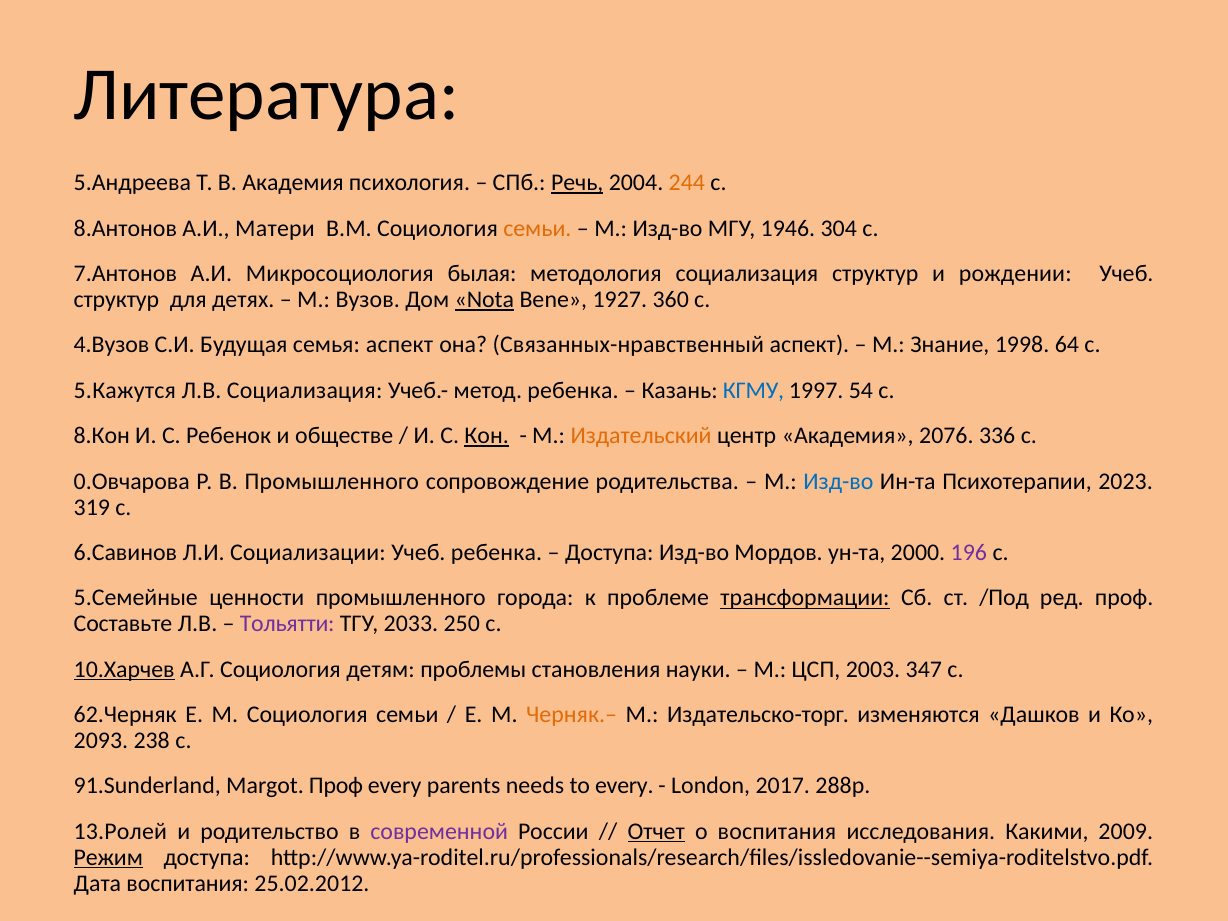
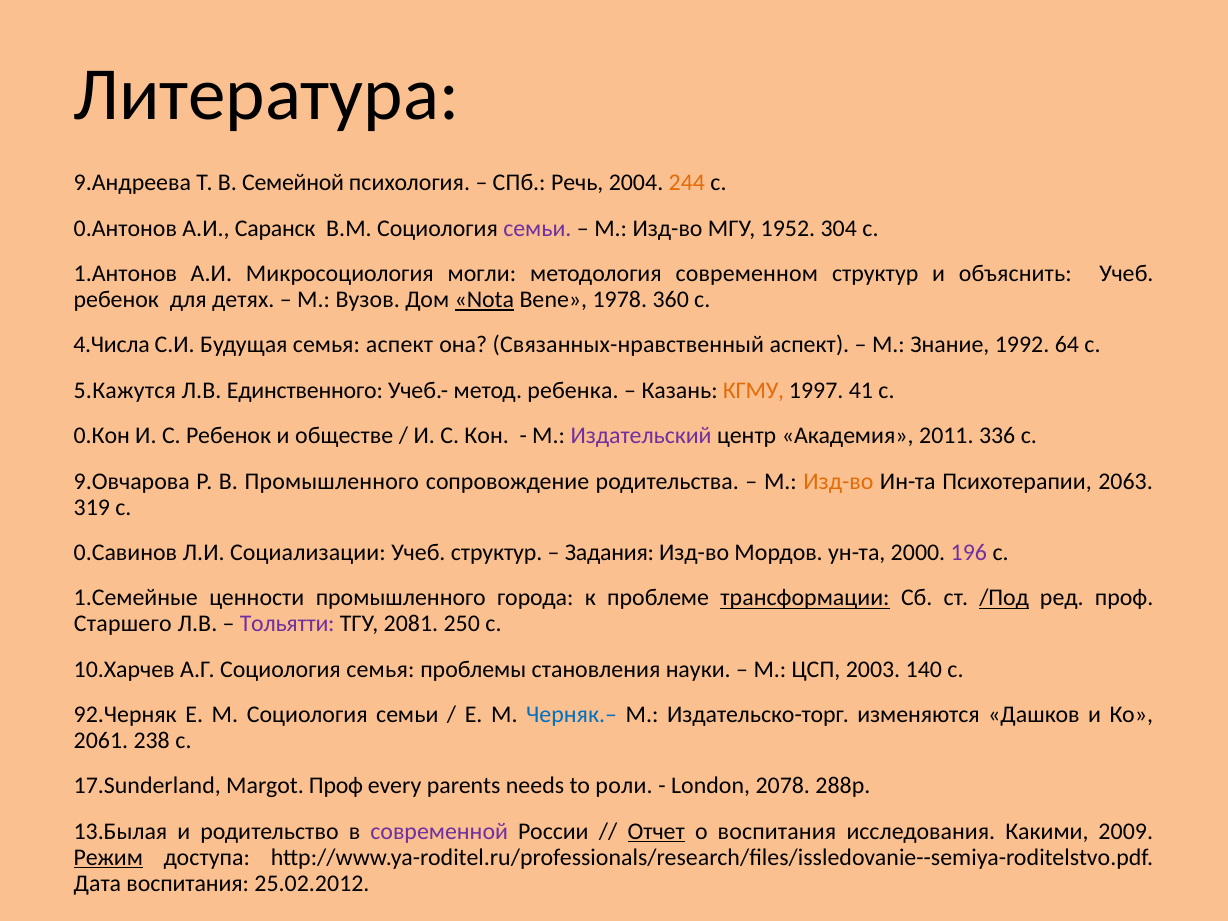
5.Андреева: 5.Андреева -> 9.Андреева (132, 183)
В Академия: Академия -> Семейной (293, 183)
Речь underline: present -> none (577, 183)
8.Антонов: 8.Антонов -> 0.Антонов (125, 228)
Матери: Матери -> Саранск (275, 228)
семьи colour: orange -> purple (537, 228)
1946: 1946 -> 1952 (788, 228)
7.Антонов: 7.Антонов -> 1.Антонов (125, 274)
былая: былая -> могли (482, 274)
методология социализация: социализация -> современном (747, 274)
рождении: рождении -> объяснить (1015, 274)
структур: структур -> ребенок (116, 300)
1927: 1927 -> 1978 (620, 300)
4.Вузов: 4.Вузов -> 4.Числа (112, 345)
1998: 1998 -> 1992 (1022, 345)
Л.В Социализация: Социализация -> Единственного (305, 390)
КГМУ colour: blue -> orange (753, 390)
54: 54 -> 41 (861, 390)
8.Кон: 8.Кон -> 0.Кон (102, 436)
Кон underline: present -> none (487, 436)
Издательский colour: orange -> purple (641, 436)
2076: 2076 -> 2011 (946, 436)
0.Овчарова: 0.Овчарова -> 9.Овчарова (132, 481)
Изд-во colour: blue -> orange (838, 481)
2023: 2023 -> 2063 (1126, 481)
6.Савинов: 6.Савинов -> 0.Савинов (125, 553)
Учеб ребенка: ребенка -> структур (497, 553)
Доступа: Доступа -> Задания (609, 553)
5.Семейные: 5.Семейные -> 1.Семейные (136, 598)
/Под underline: none -> present (1004, 598)
Составьте: Составьте -> Старшего (123, 624)
2033: 2033 -> 2081 (411, 624)
10.Харчев underline: present -> none (124, 669)
Социология детям: детям -> семья (380, 669)
347: 347 -> 140 (924, 669)
62.Черняк: 62.Черняк -> 92.Черняк (125, 715)
Черняк.– colour: orange -> blue (572, 715)
2093: 2093 -> 2061 (101, 741)
91.Sunderland: 91.Sunderland -> 17.Sunderland (147, 786)
to every: every -> роли (624, 786)
2017: 2017 -> 2078 (783, 786)
13.Ролей: 13.Ролей -> 13.Былая (120, 832)
